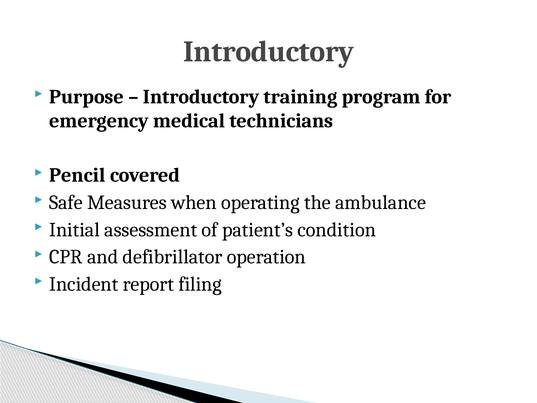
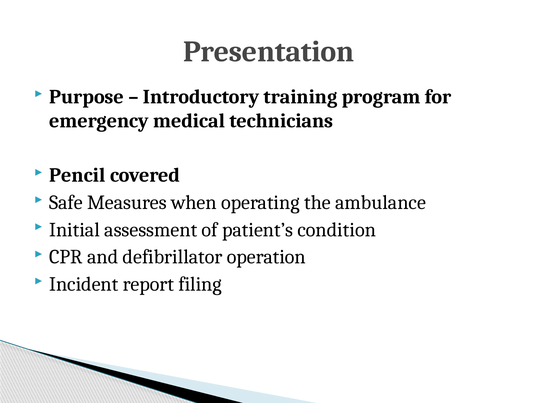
Introductory: Introductory -> Presentation (269, 52)
